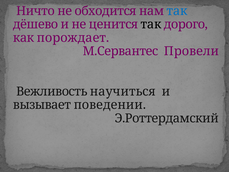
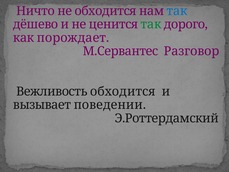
так colour: black -> green (151, 24)
Провели: Провели -> Разговор (192, 51)
Вежливость научиться: научиться -> обходится (123, 91)
